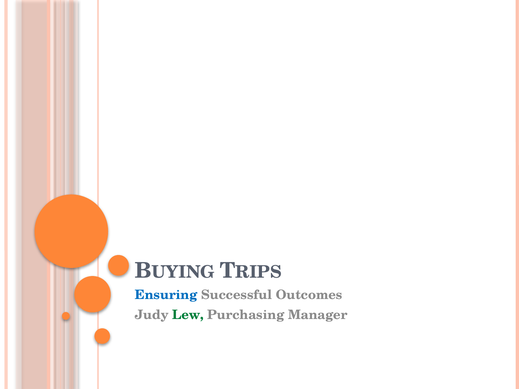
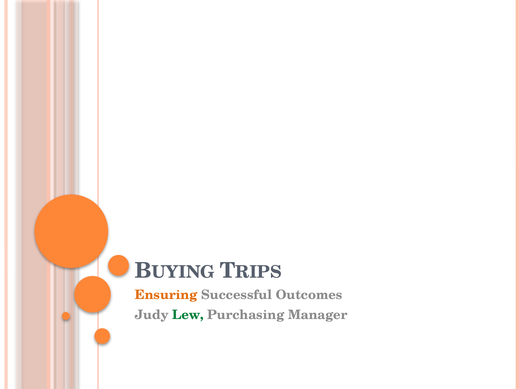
Ensuring colour: blue -> orange (166, 295)
